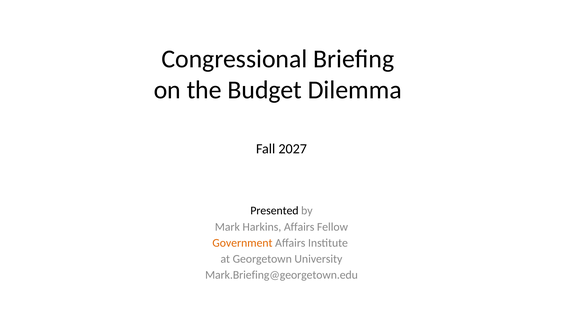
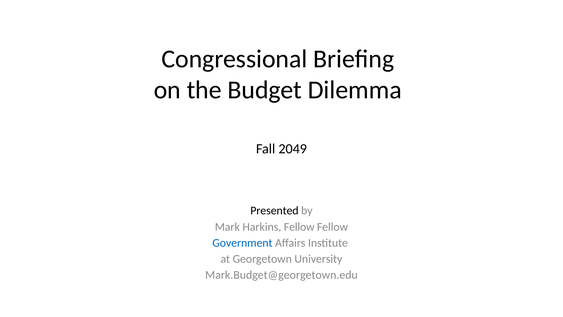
2027: 2027 -> 2049 (293, 149)
Harkins Affairs: Affairs -> Fellow (299, 227)
Government colour: orange -> blue (242, 243)
Mark.Briefing@georgetown.edu: Mark.Briefing@georgetown.edu -> Mark.Budget@georgetown.edu (281, 275)
